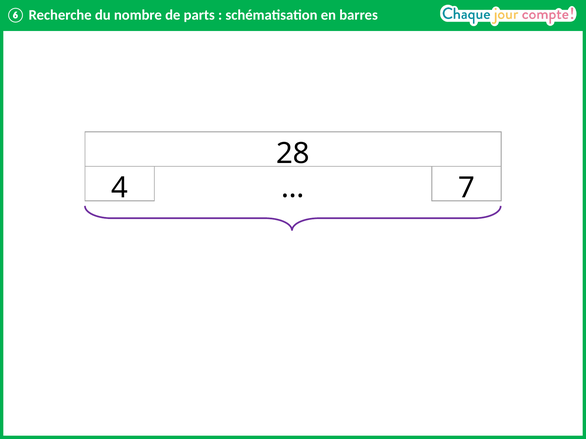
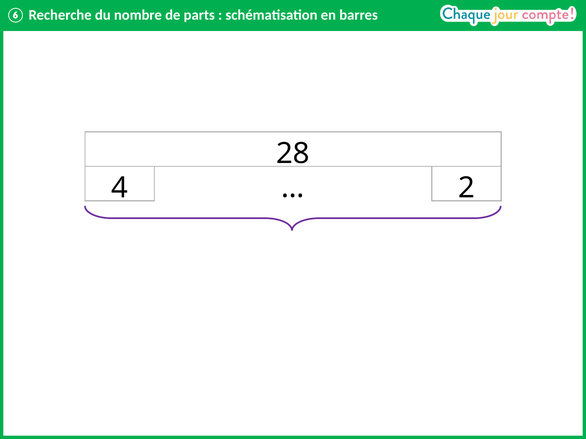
7: 7 -> 2 (466, 188)
